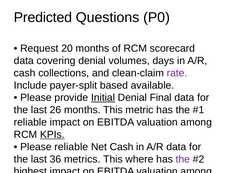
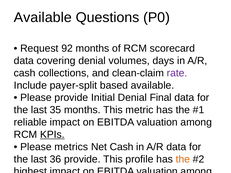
Predicted: Predicted -> Available (43, 18)
20: 20 -> 92 (67, 48)
Initial underline: present -> none (103, 98)
26: 26 -> 35 (55, 110)
Please reliable: reliable -> metrics (71, 147)
36 metrics: metrics -> provide (82, 159)
where: where -> profile (139, 159)
the colour: purple -> orange (183, 159)
